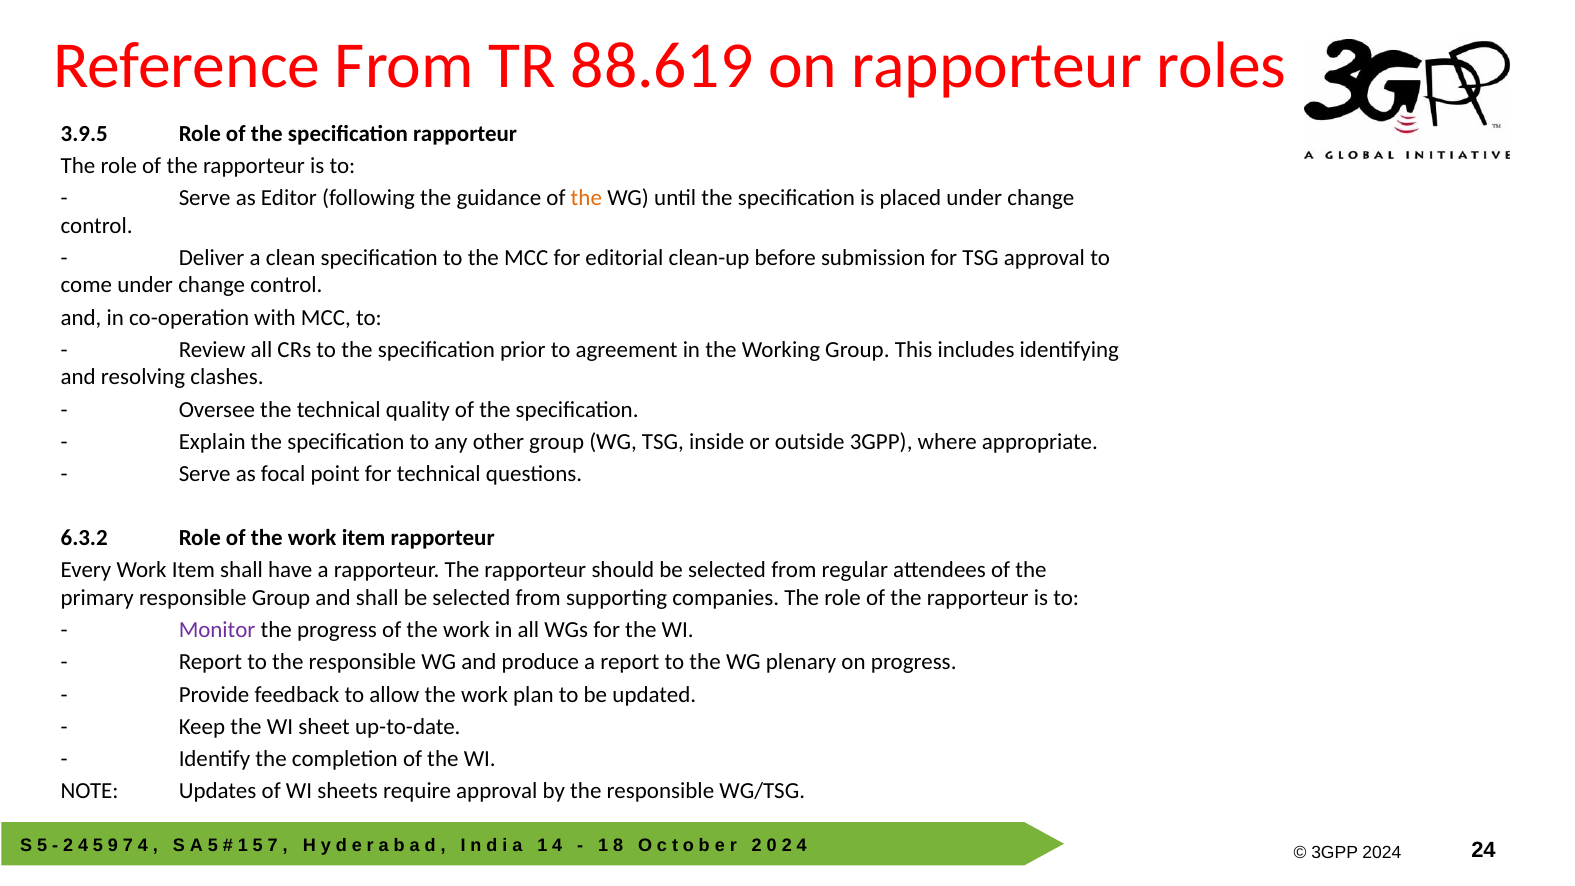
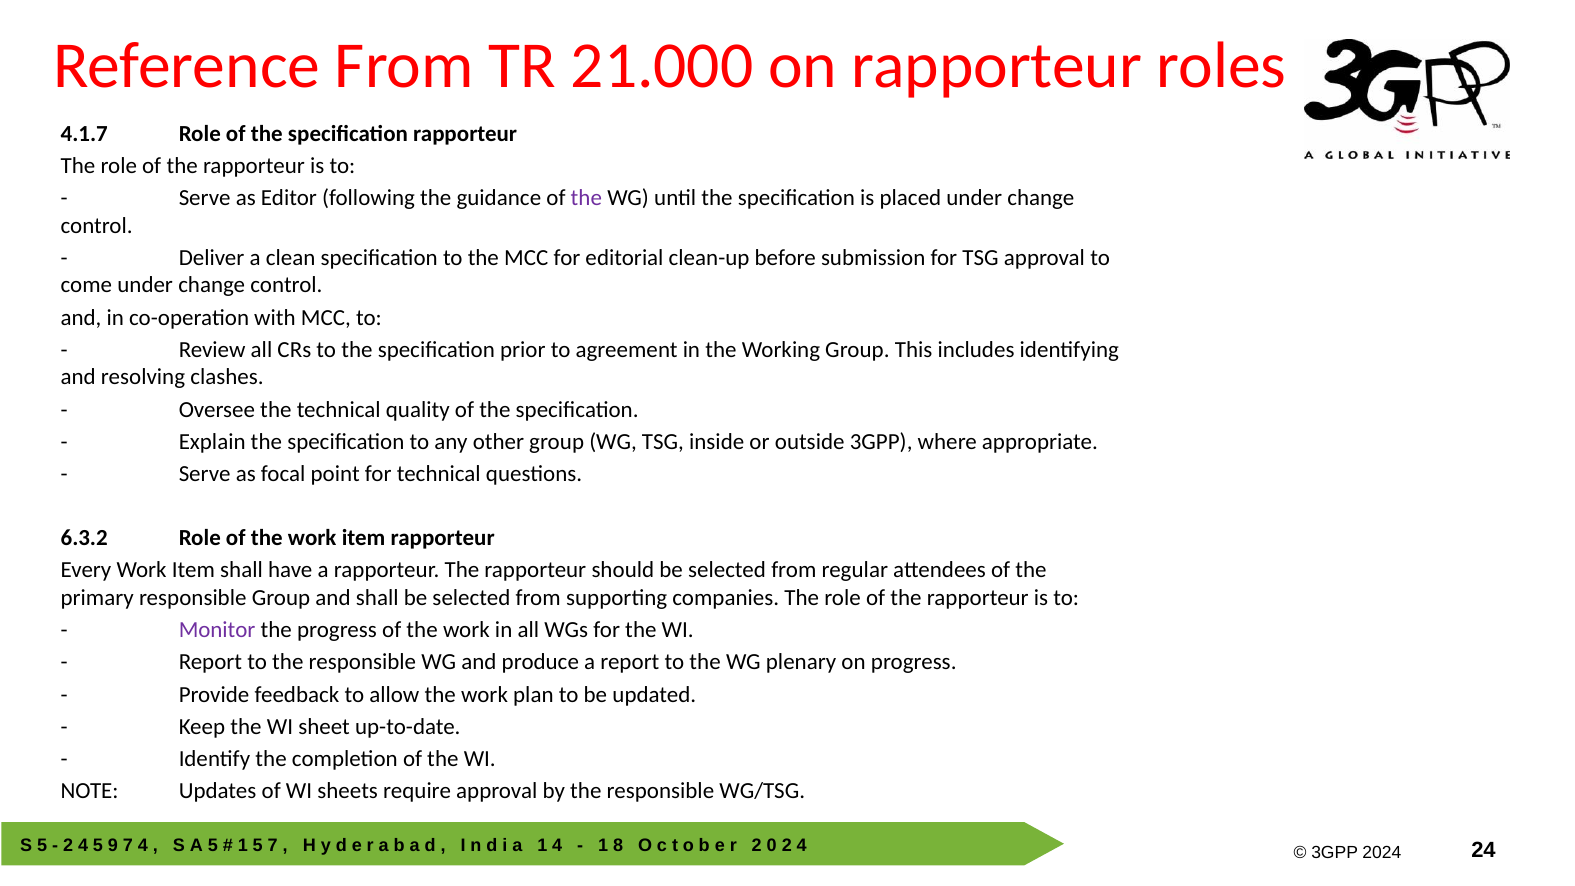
88.619: 88.619 -> 21.000 (662, 65)
3.9.5: 3.9.5 -> 4.1.7 (84, 134)
the colour: orange -> purple (586, 198)
